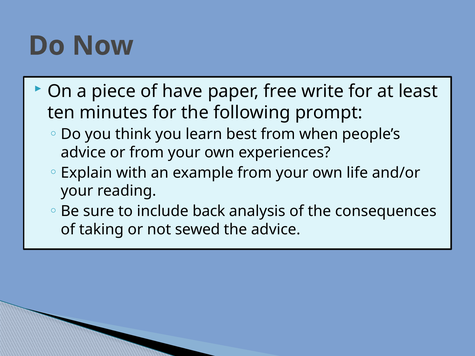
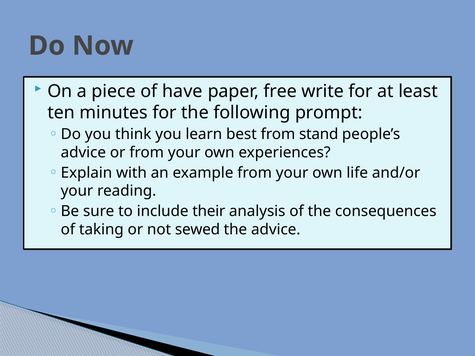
when: when -> stand (319, 134)
back: back -> their (209, 211)
